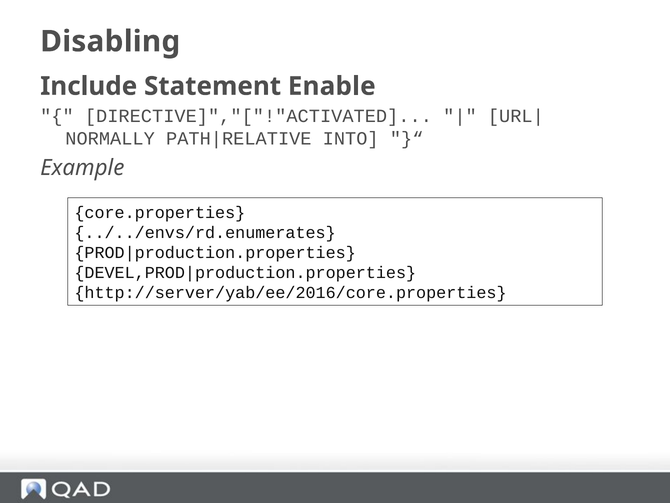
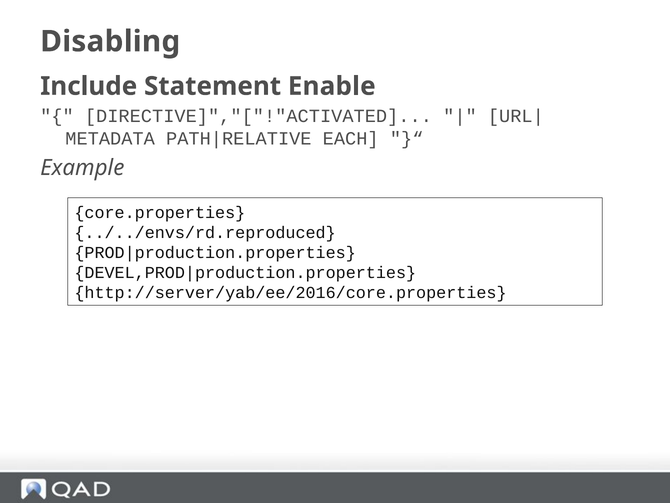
NORMALLY: NORMALLY -> METADATA (110, 139)
INTO: INTO -> EACH (351, 139)
../../envs/rd.enumerates: ../../envs/rd.enumerates -> ../../envs/rd.reproduced (205, 232)
